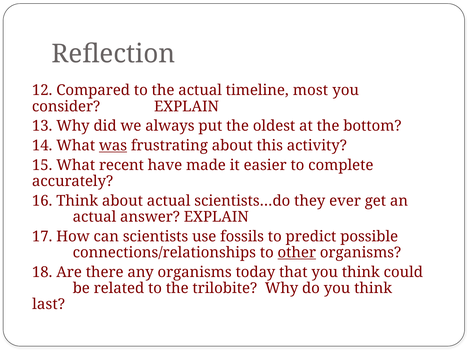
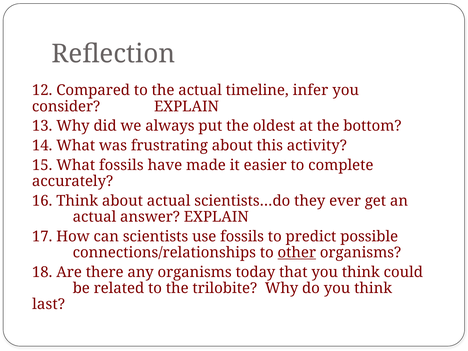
most: most -> infer (310, 90)
was underline: present -> none (113, 146)
What recent: recent -> fossils (121, 165)
